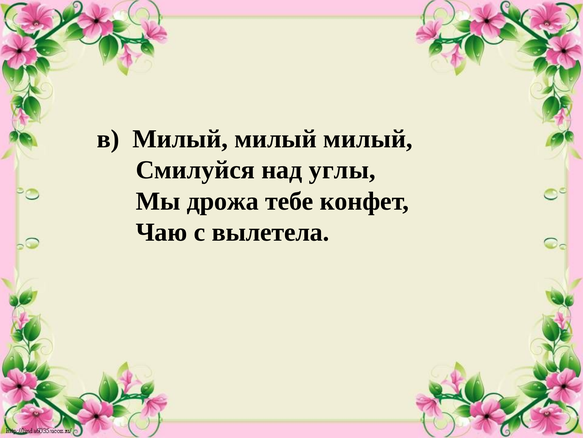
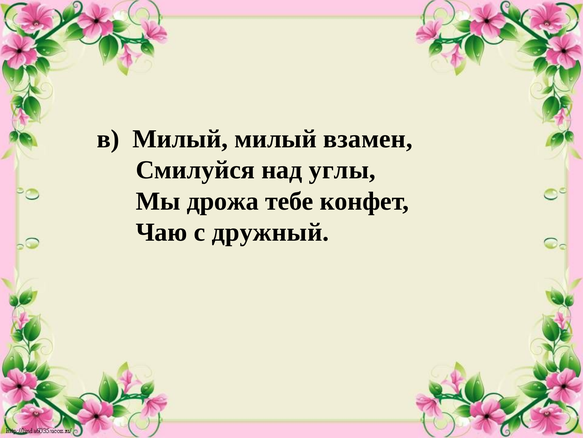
Милый милый милый: милый -> взамен (368, 139)
вылетела: вылетела -> дружный (270, 232)
